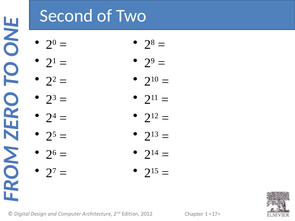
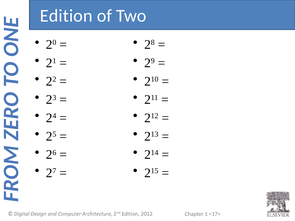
Second: Second -> Edition (66, 16)
